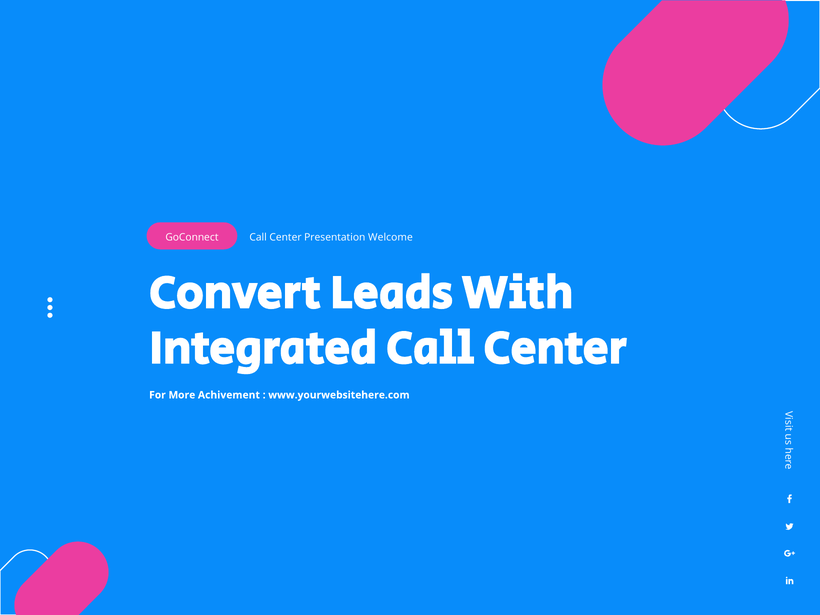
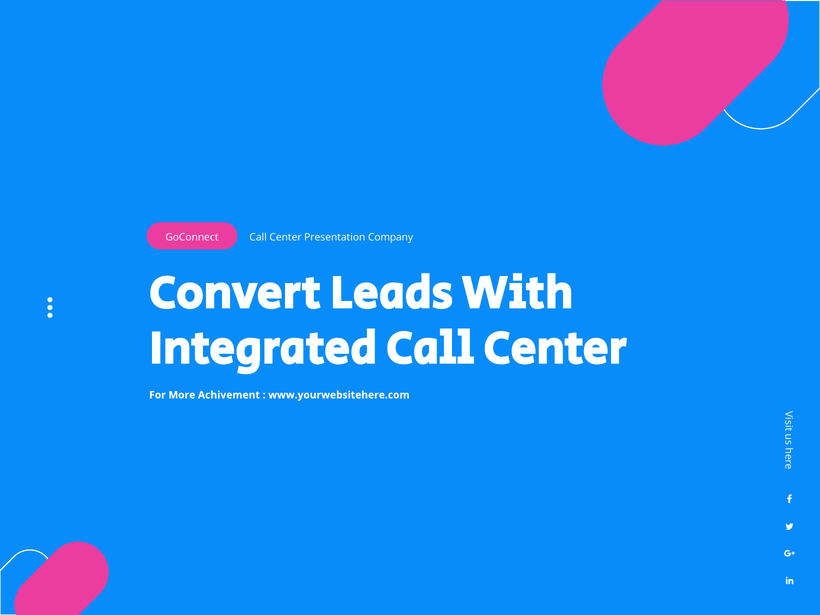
Welcome: Welcome -> Company (391, 237)
